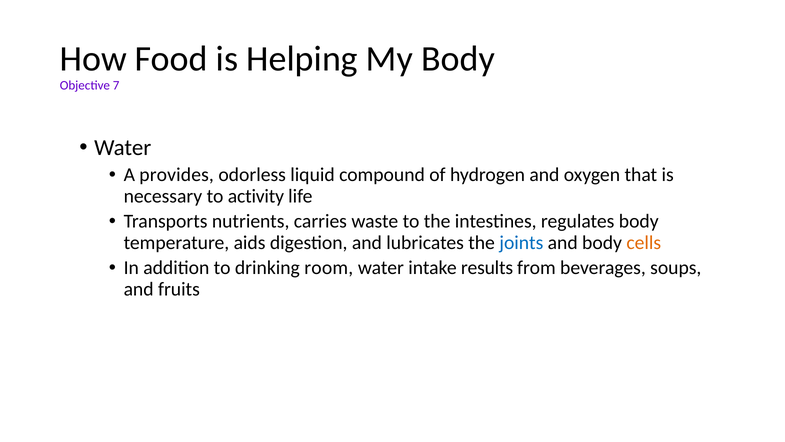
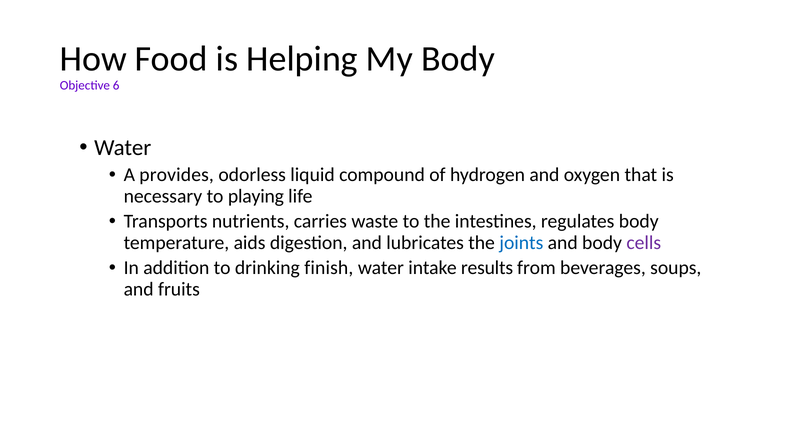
7: 7 -> 6 (116, 86)
activity: activity -> playing (256, 196)
cells colour: orange -> purple (644, 242)
room: room -> finish (329, 268)
